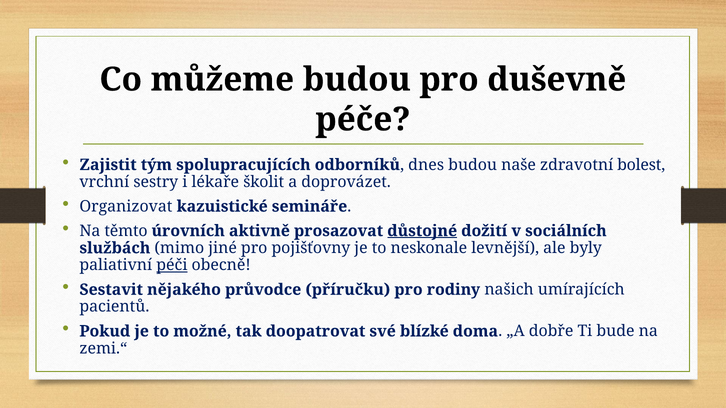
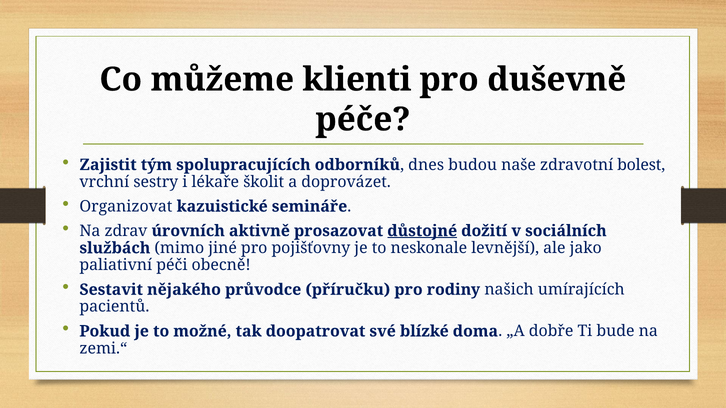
můžeme budou: budou -> klienti (357, 80)
těmto: těmto -> zdrav (126, 231)
byly: byly -> jako (586, 248)
péči underline: present -> none (172, 265)
